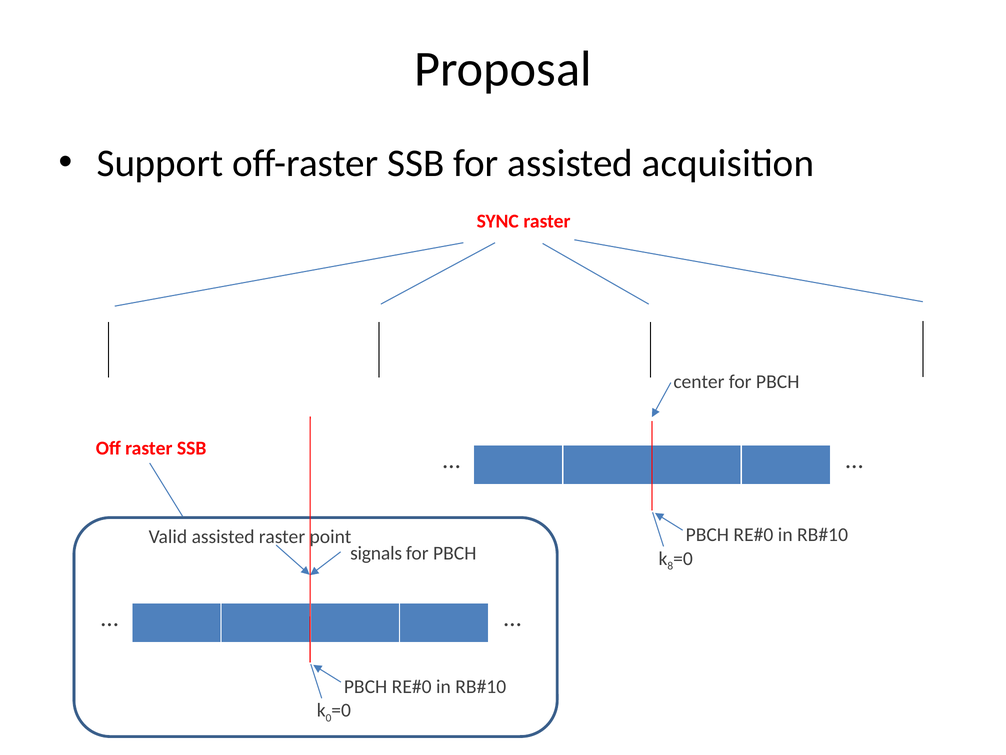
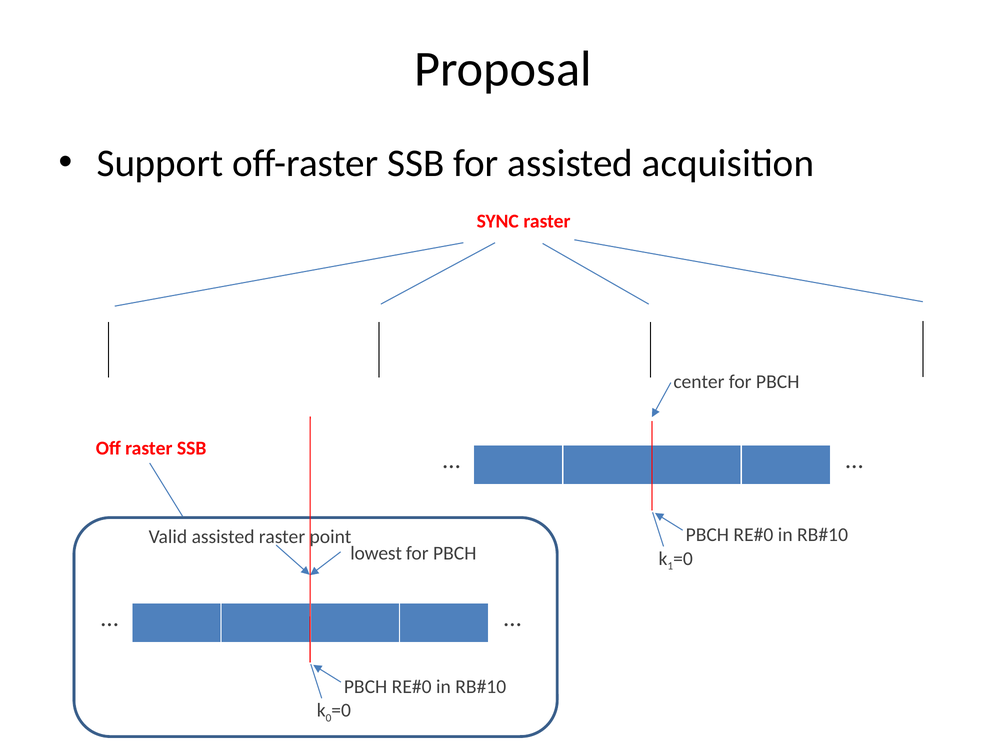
signals: signals -> lowest (376, 553)
8: 8 -> 1 (670, 566)
